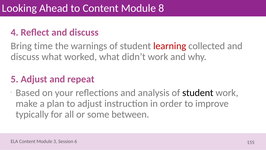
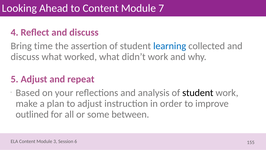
8: 8 -> 7 (161, 8)
warnings: warnings -> assertion (89, 46)
learning colour: red -> blue (170, 46)
typically: typically -> outlined (32, 114)
